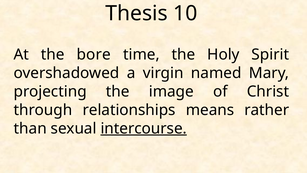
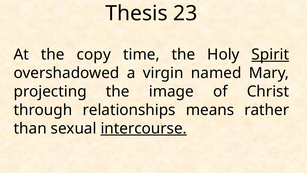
10: 10 -> 23 (185, 13)
bore: bore -> copy (94, 55)
Spirit underline: none -> present (270, 55)
